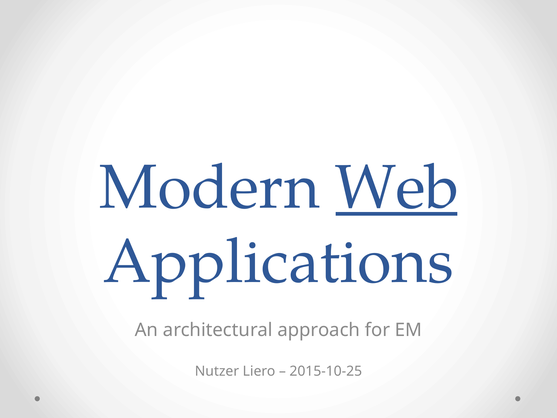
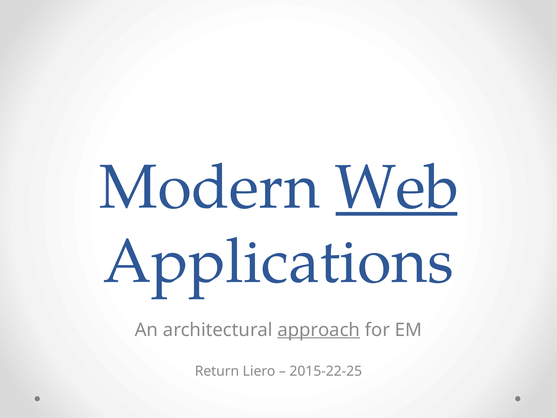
approach underline: none -> present (319, 330)
Nutzer: Nutzer -> Return (217, 371)
2015-10-25: 2015-10-25 -> 2015-22-25 (326, 371)
